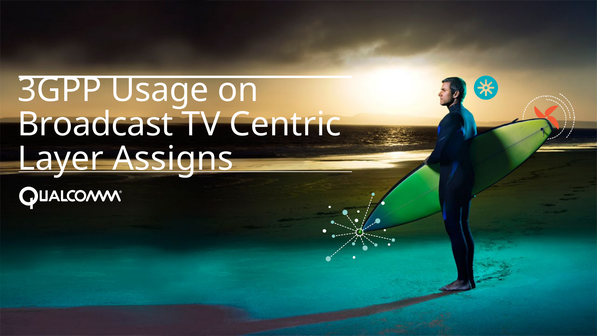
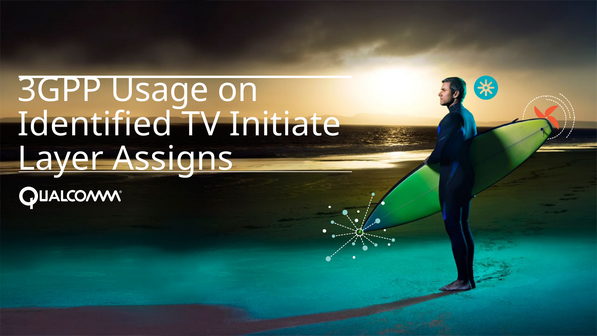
Broadcast: Broadcast -> Identified (95, 124)
Centric: Centric -> Initiate (285, 124)
